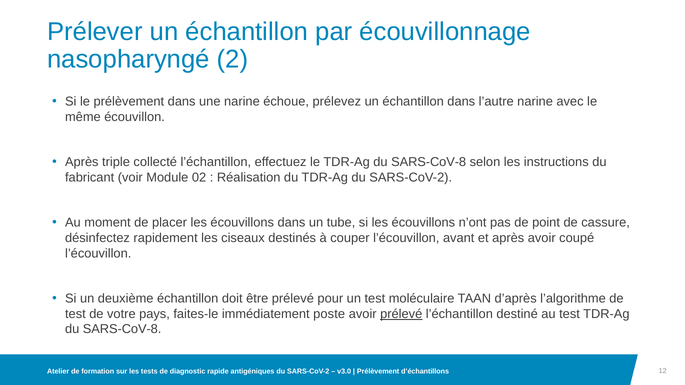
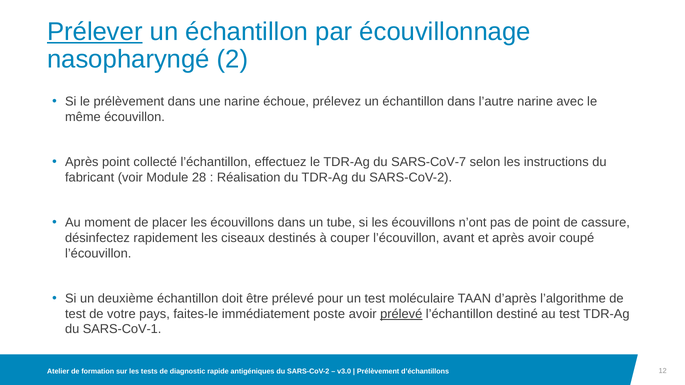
Prélever underline: none -> present (95, 32)
Après triple: triple -> point (116, 162)
le TDR-Ag du SARS-CoV-8: SARS-CoV-8 -> SARS-CoV-7 (429, 162)
02: 02 -> 28 (199, 178)
SARS-CoV-8: SARS-CoV-8 -> SARS-CoV-1 (122, 330)
